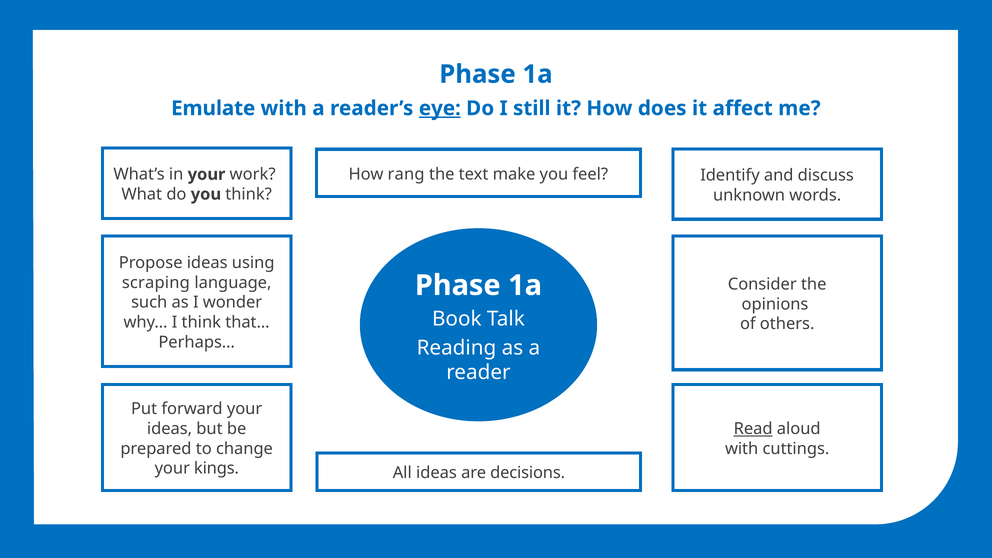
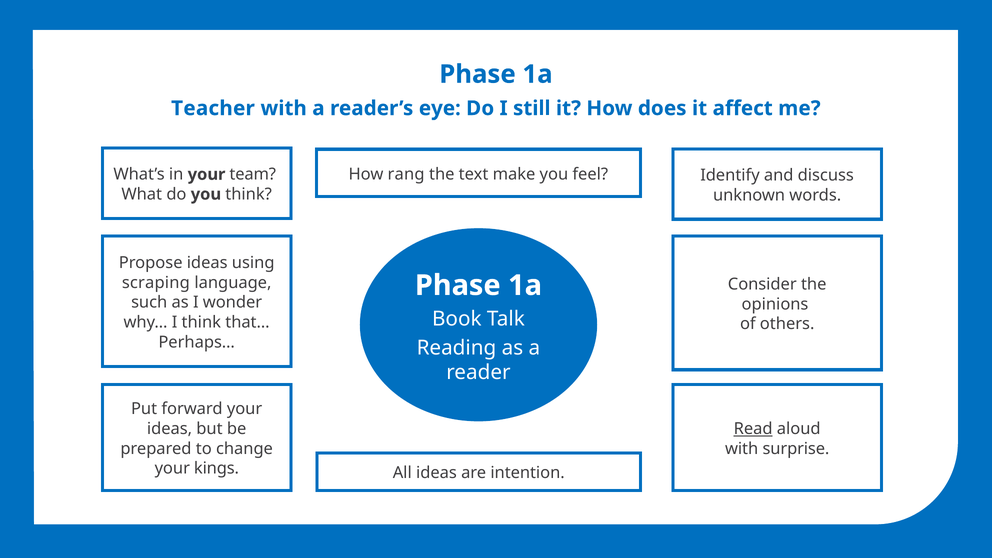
Emulate: Emulate -> Teacher (213, 108)
eye underline: present -> none (440, 108)
work: work -> team (253, 174)
cuttings: cuttings -> surprise (796, 449)
decisions: decisions -> intention (528, 473)
